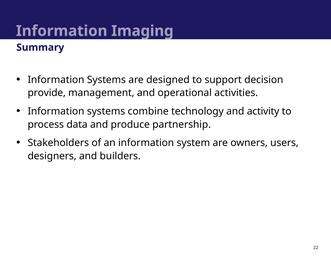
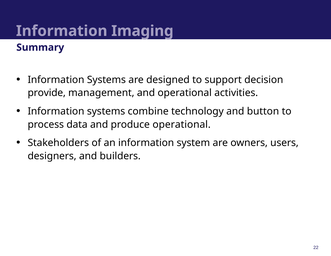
activity: activity -> button (263, 111)
produce partnership: partnership -> operational (182, 124)
